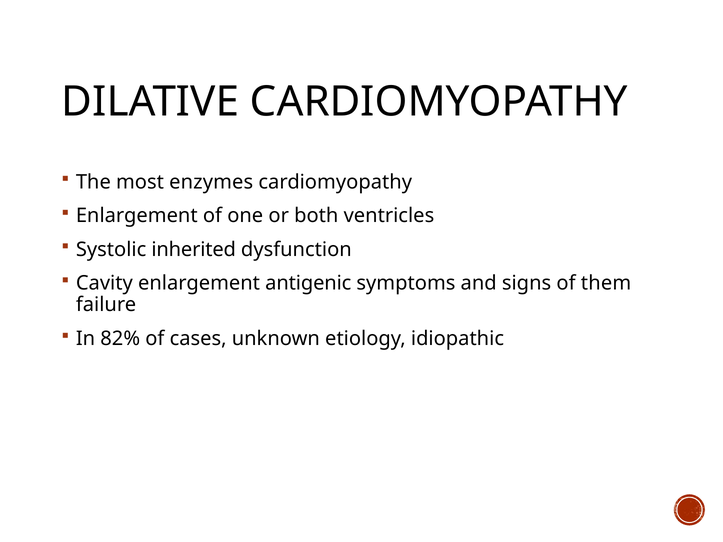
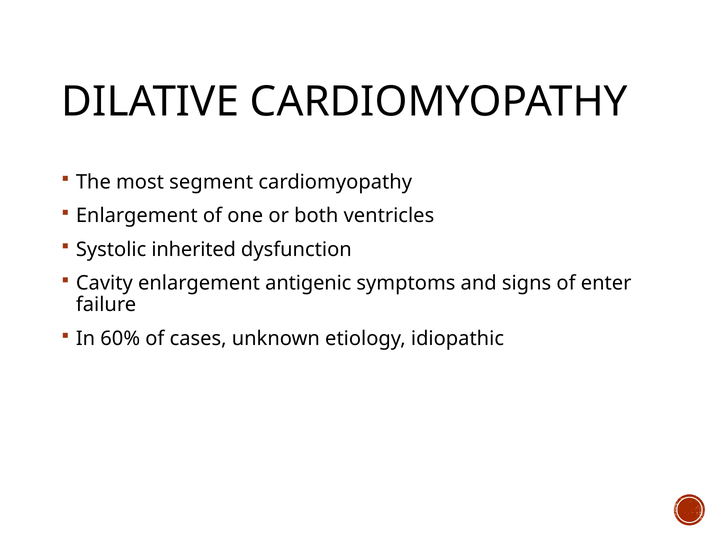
enzymes: enzymes -> segment (211, 182)
them: them -> enter (606, 283)
82%: 82% -> 60% (120, 339)
